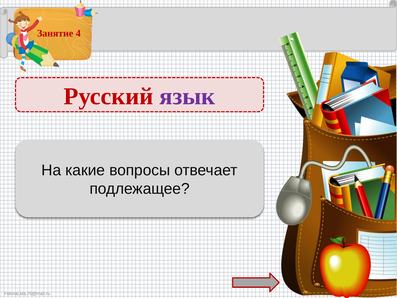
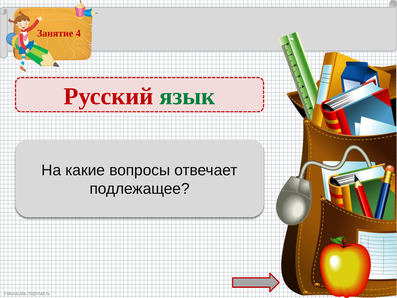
язык colour: purple -> green (187, 96)
